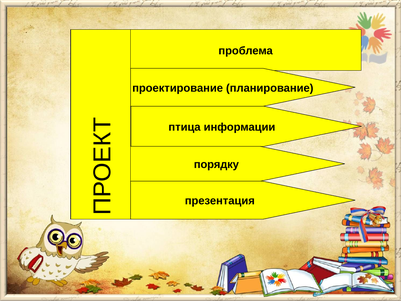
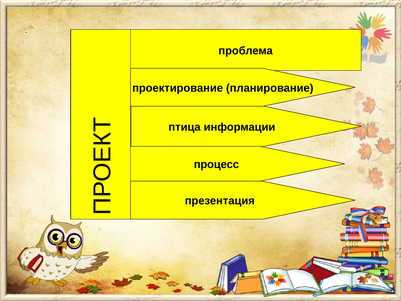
порядку: порядку -> процесс (216, 164)
